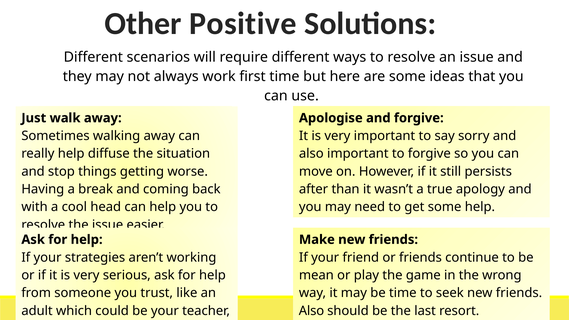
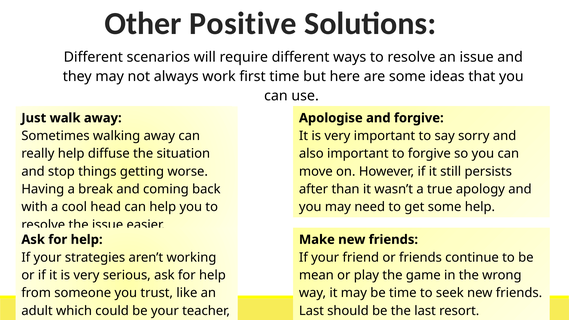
Also: Also -> Last (311, 311)
